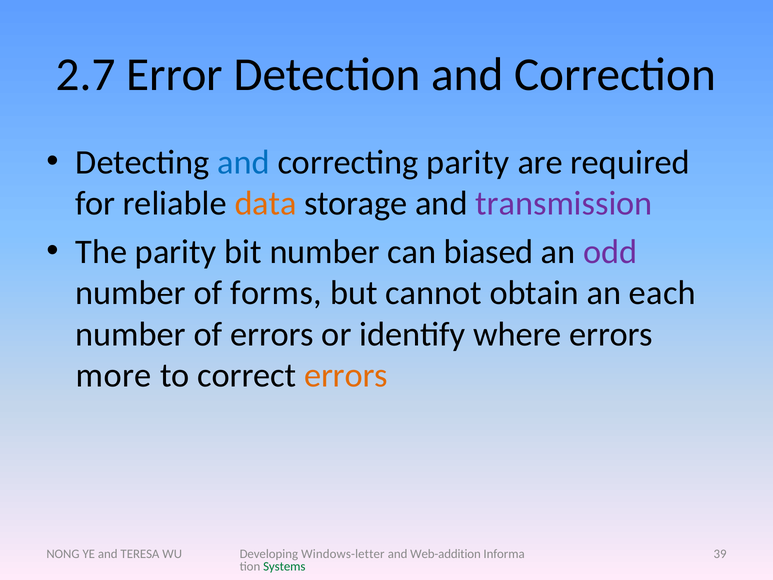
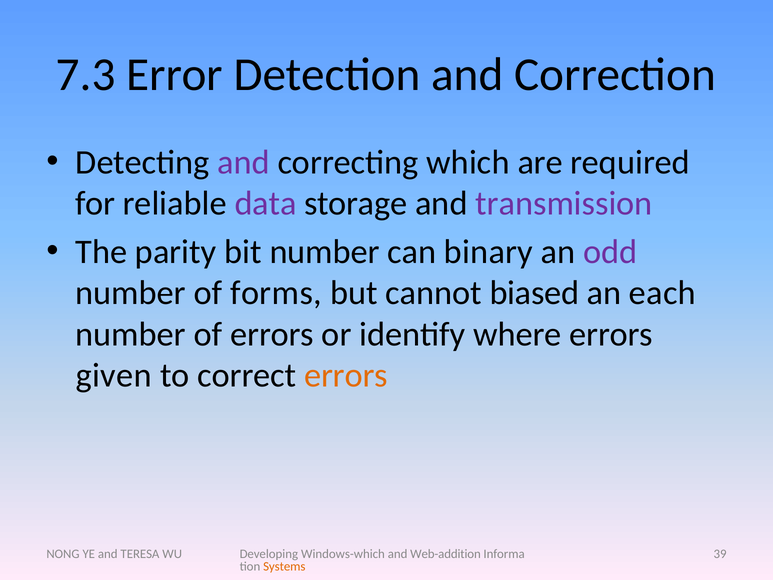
2.7: 2.7 -> 7.3 (86, 75)
and colour: blue -> purple (244, 162)
correcting parity: parity -> which (468, 162)
data colour: orange -> purple (266, 203)
biased: biased -> binary (488, 252)
obtain: obtain -> biased (534, 293)
more: more -> given (114, 375)
Windows-letter: Windows-letter -> Windows-which (343, 554)
Systems colour: green -> orange (284, 566)
